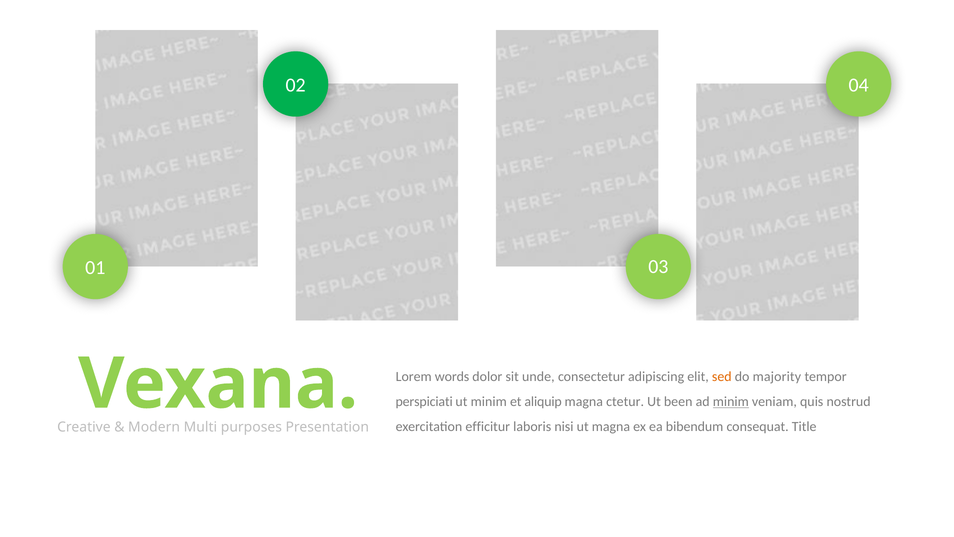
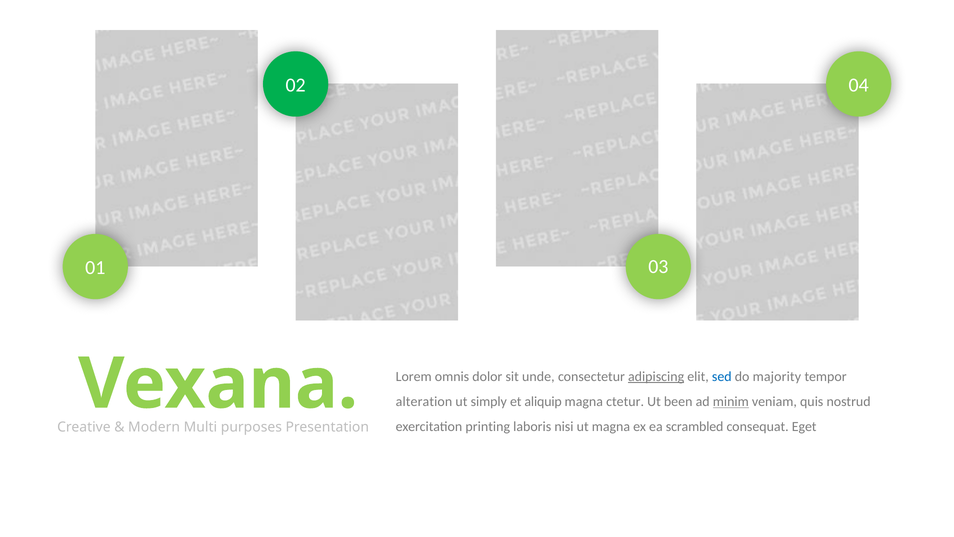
words: words -> omnis (452, 376)
adipiscing underline: none -> present (656, 376)
sed colour: orange -> blue (722, 376)
perspiciati: perspiciati -> alteration (424, 401)
ut minim: minim -> simply (489, 401)
efficitur: efficitur -> printing (488, 426)
bibendum: bibendum -> scrambled (695, 426)
Title: Title -> Eget (804, 426)
